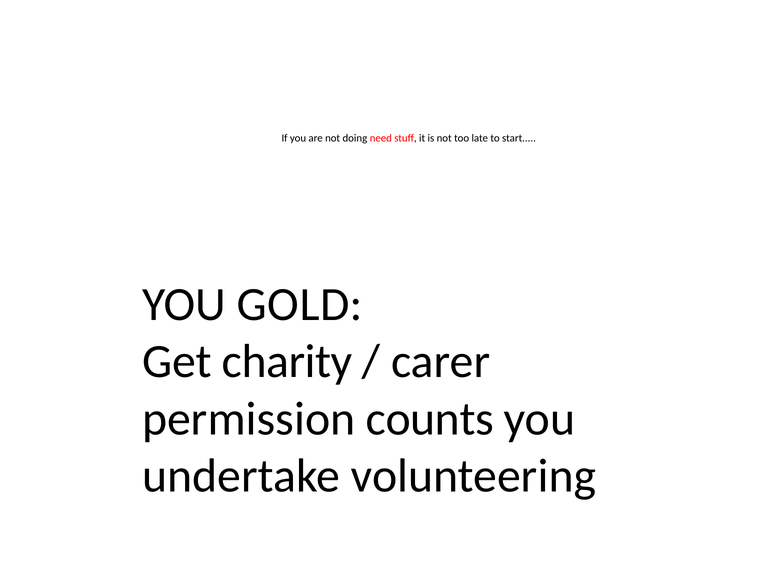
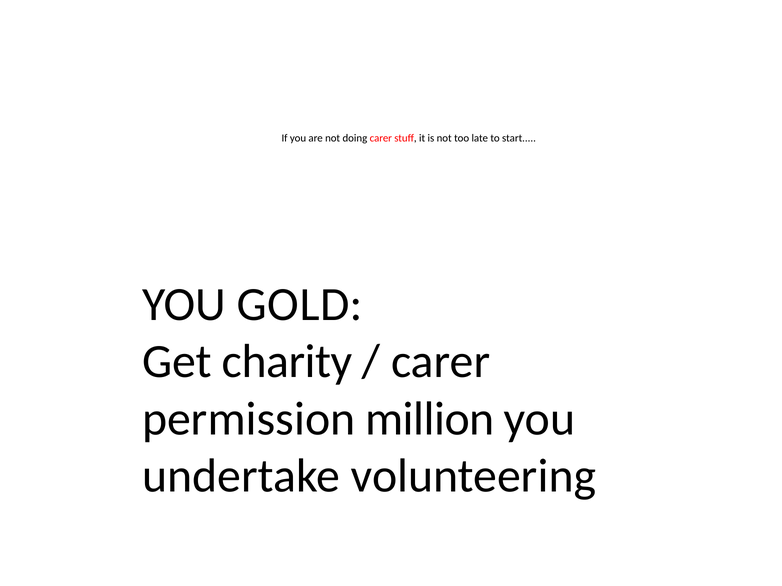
doing need: need -> carer (381, 138)
counts: counts -> million (430, 419)
